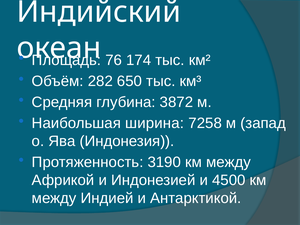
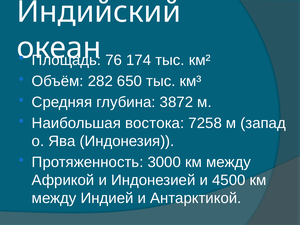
ширина: ширина -> востока (155, 123)
3190: 3190 -> 3000 (164, 162)
